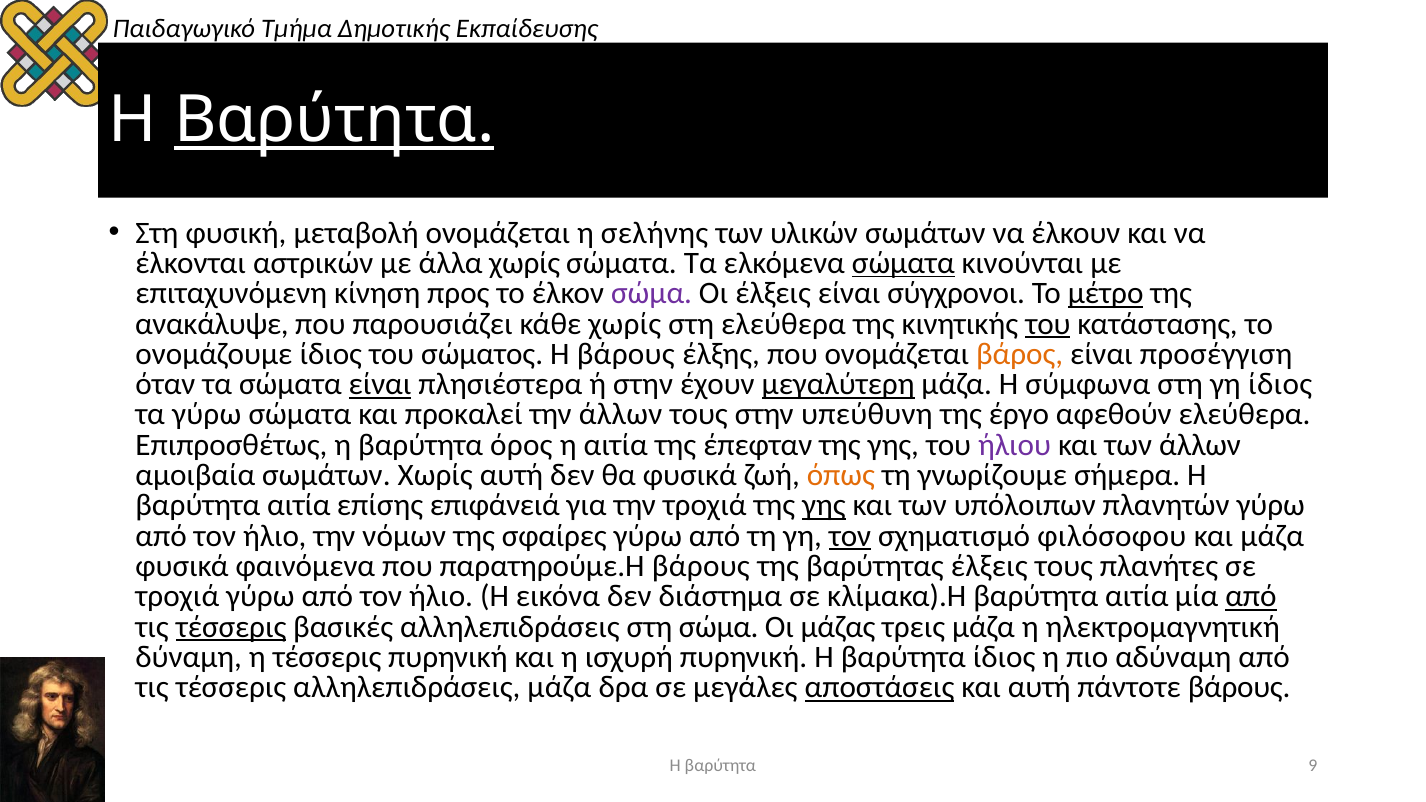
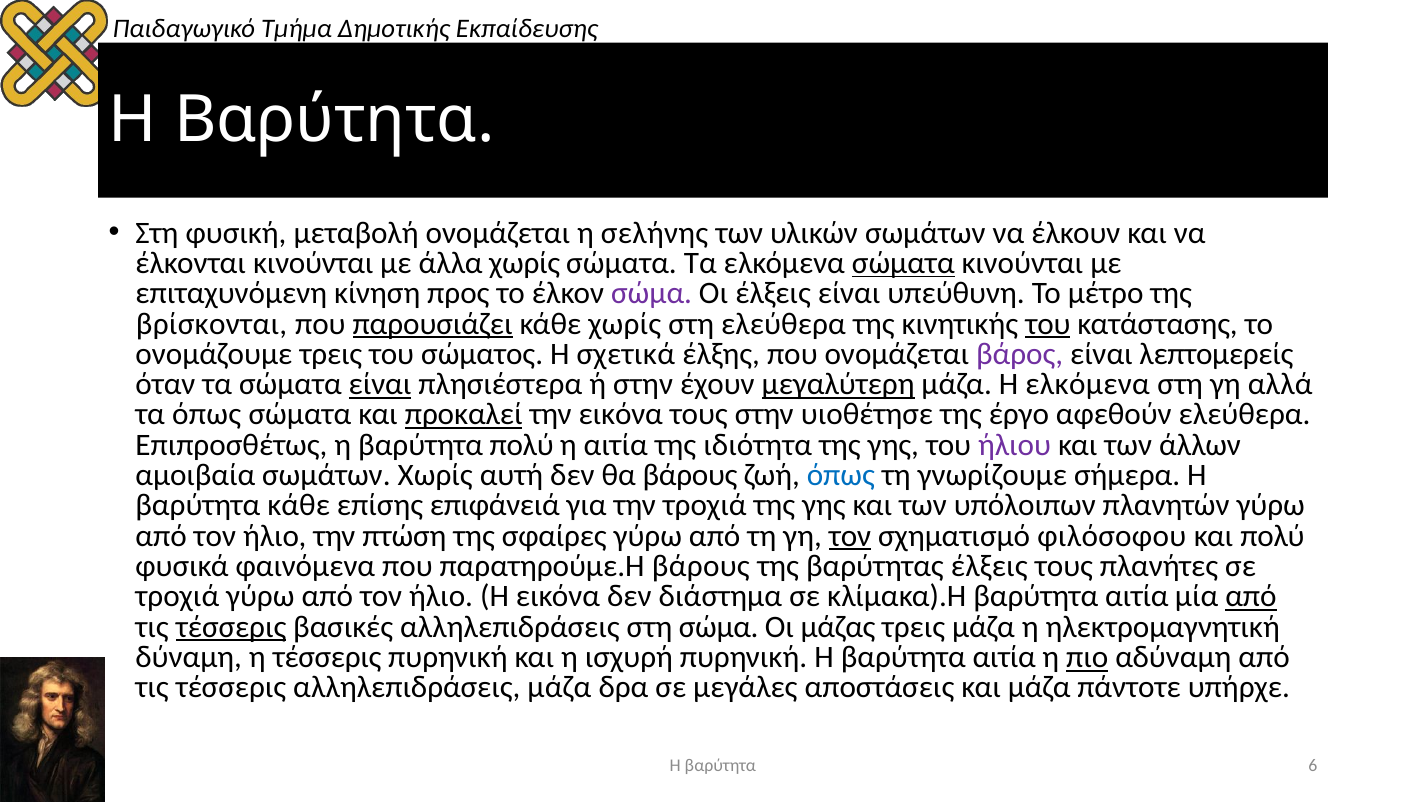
Βαρύτητα underline: present -> none (334, 120)
έλκονται αστρικών: αστρικών -> κινούνται (313, 263)
σύγχρονοι: σύγχρονοι -> υπεύθυνη (956, 293)
μέτρο underline: present -> none (1106, 293)
ανακάλυψε: ανακάλυψε -> βρίσκονται (212, 324)
παρουσιάζει underline: none -> present (433, 324)
ονομάζουμε ίδιος: ίδιος -> τρεις (331, 354)
Η βάρους: βάρους -> σχετικά (626, 354)
βάρος colour: orange -> purple (1020, 354)
προσέγγιση: προσέγγιση -> λεπτομερείς (1216, 354)
Η σύμφωνα: σύμφωνα -> ελκόμενα (1088, 384)
γη ίδιος: ίδιος -> αλλά (1280, 384)
τα γύρω: γύρω -> όπως (207, 415)
προκαλεί underline: none -> present (464, 415)
την άλλων: άλλων -> εικόνα (621, 415)
υπεύθυνη: υπεύθυνη -> υιοθέτησε (867, 415)
βαρύτητα όρος: όρος -> πολύ (522, 445)
έπεφταν: έπεφταν -> ιδιότητα (758, 445)
θα φυσικά: φυσικά -> βάρους (690, 475)
όπως colour: orange -> blue (841, 475)
αιτία: αιτία -> κάθε (299, 506)
γης underline: present -> none (824, 506)
νόμων: νόμων -> πτώση (404, 536)
και μάζα: μάζα -> πολύ (1272, 536)
Η βαρύτητα ίδιος: ίδιος -> αιτία (1004, 657)
πιο underline: none -> present (1087, 657)
αποστάσεις underline: present -> none (879, 688)
και αυτή: αυτή -> μάζα (1039, 688)
πάντοτε βάρους: βάρους -> υπήρχε (1239, 688)
9: 9 -> 6 (1313, 766)
